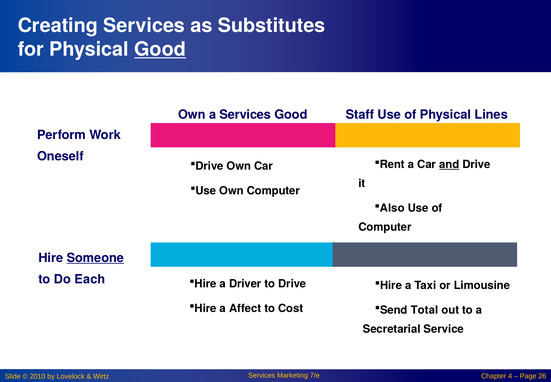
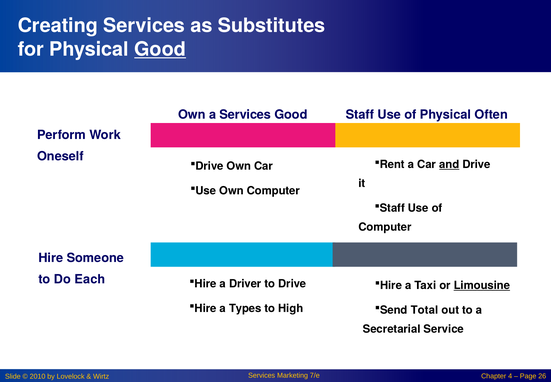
Lines: Lines -> Often (491, 115)
Also: Also -> Staff (392, 208)
Someone underline: present -> none (95, 258)
Limousine underline: none -> present (482, 285)
Affect: Affect -> Types (245, 308)
Cost: Cost -> High (291, 308)
